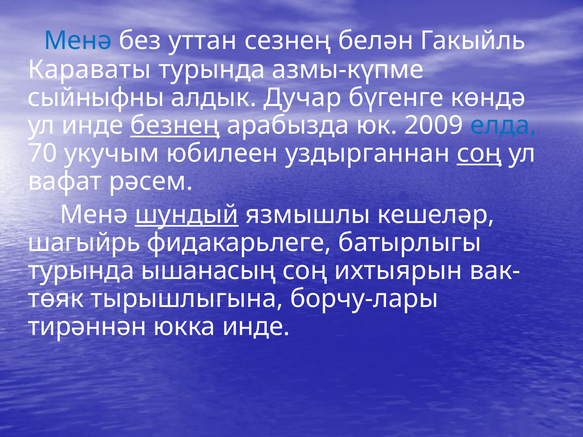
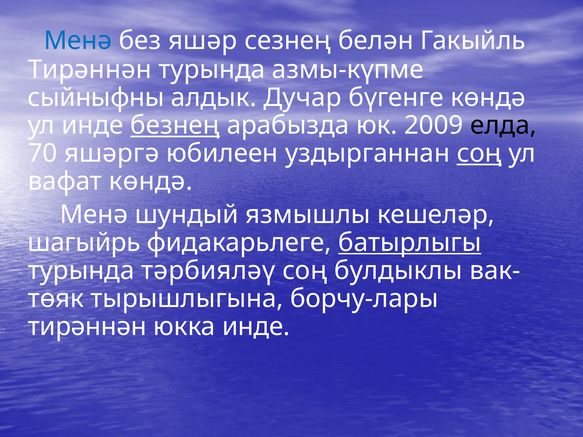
уттан: уттан -> яшәр (203, 41)
Караваты: Караваты -> Тирәннән (90, 70)
елда colour: blue -> black (503, 126)
укучым: укучым -> яшәргә (112, 154)
вафат рәсем: рәсем -> көндә (151, 182)
шундый underline: present -> none (187, 215)
батырлыгы underline: none -> present (410, 243)
ышанасың: ышанасың -> тәрбияләү (208, 271)
ихтыярын: ихтыярын -> булдыклы (398, 271)
